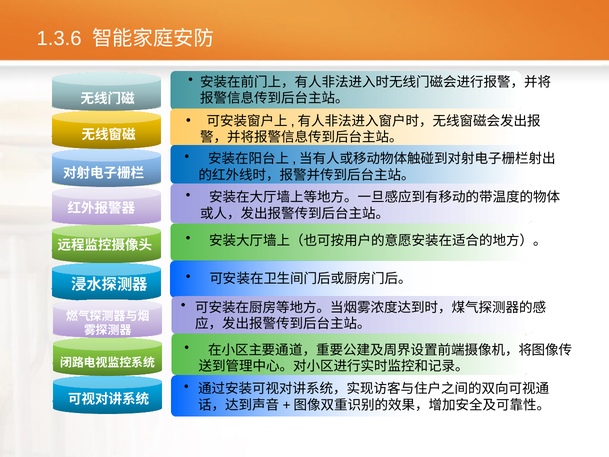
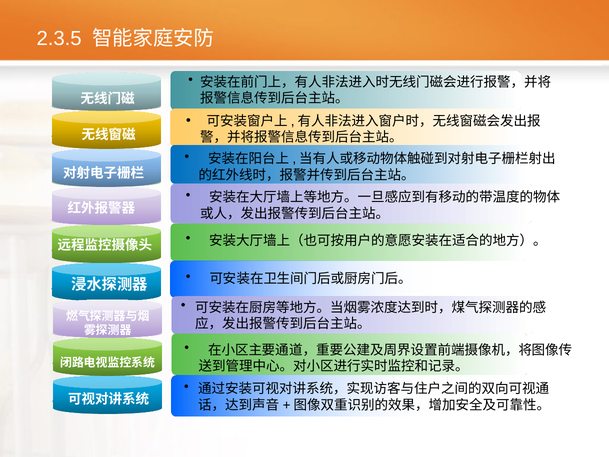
1.3.6: 1.3.6 -> 2.3.5 (59, 38)
